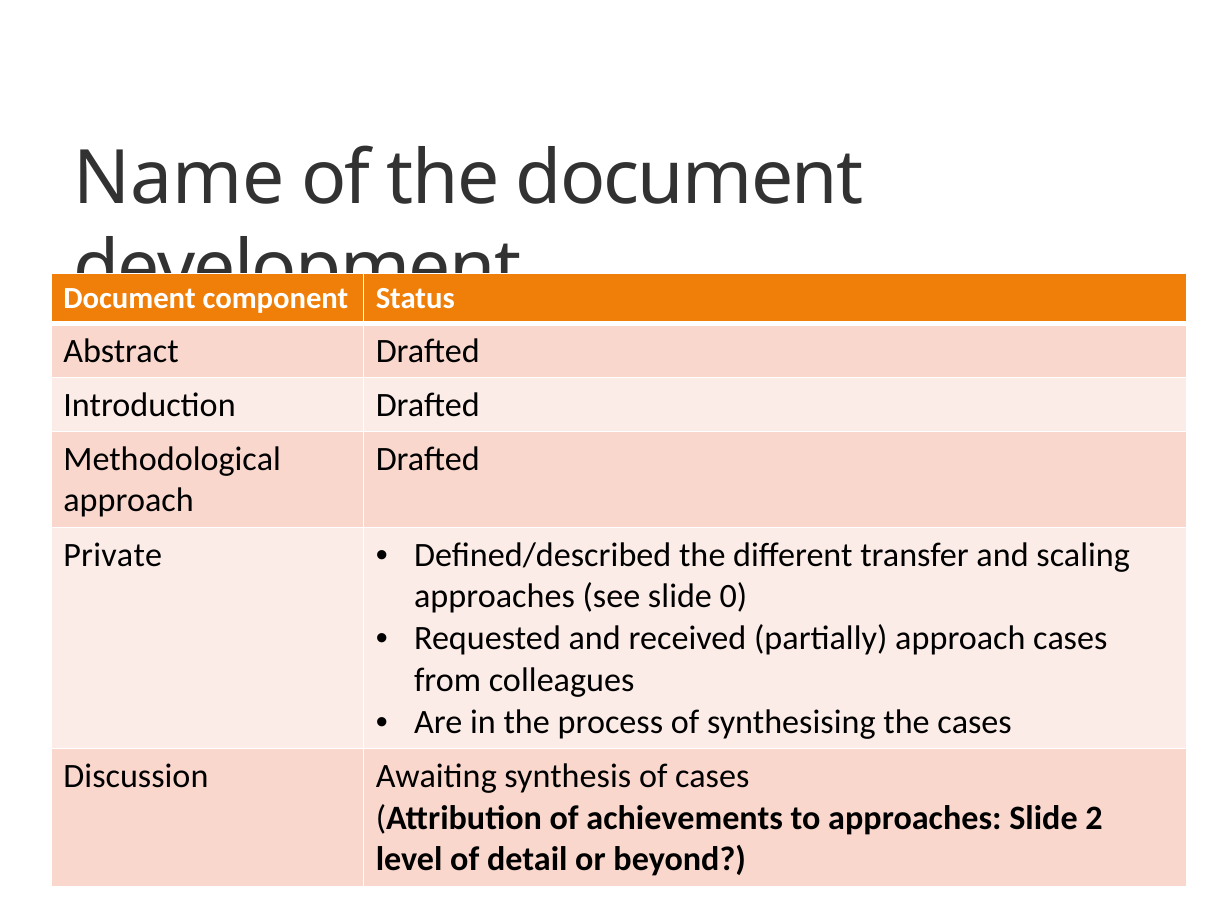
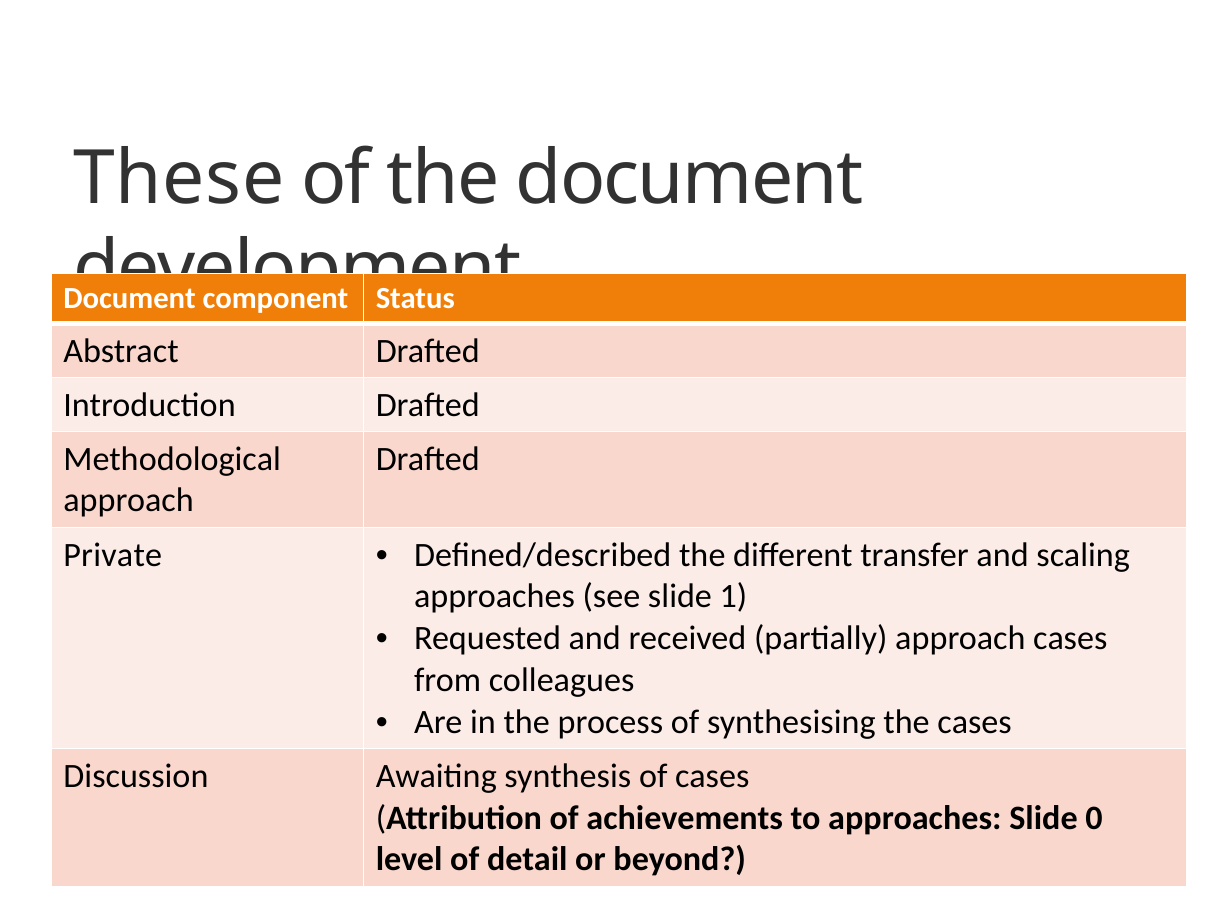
Name: Name -> These (179, 179)
0: 0 -> 1 (734, 597)
2: 2 -> 0 (1094, 818)
